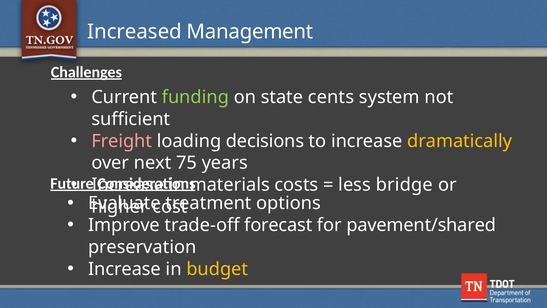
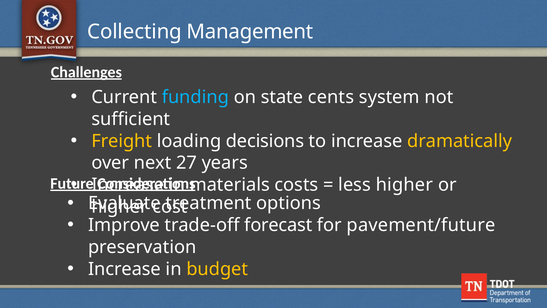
Increased: Increased -> Collecting (135, 32)
funding colour: light green -> light blue (195, 97)
Freight colour: pink -> yellow (122, 141)
75: 75 -> 27 (187, 163)
less bridge: bridge -> higher (404, 185)
pavement/shared: pavement/shared -> pavement/future (421, 225)
